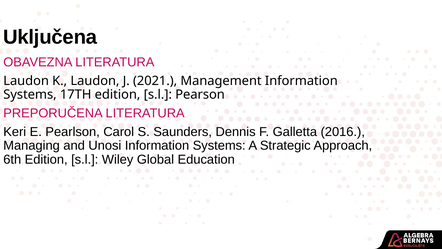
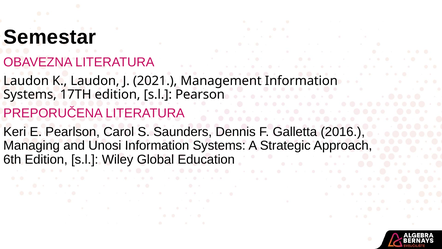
Uključena: Uključena -> Semestar (50, 37)
